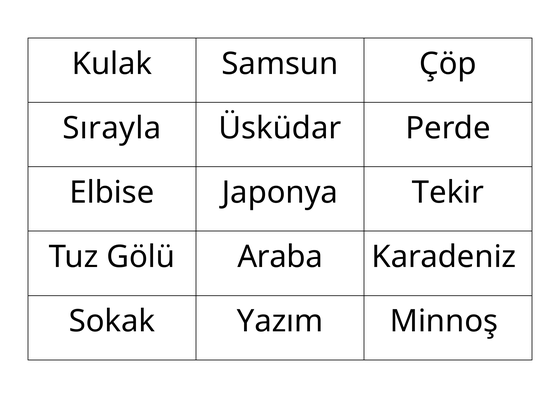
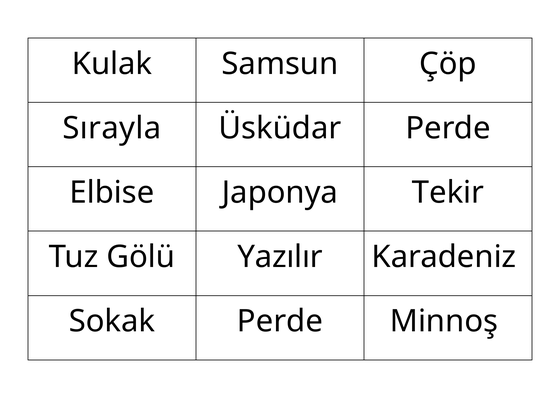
Araba: Araba -> Yazılır (280, 257)
Sokak Yazım: Yazım -> Perde (280, 321)
